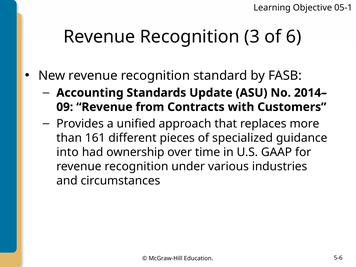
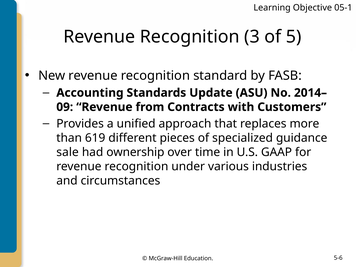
6: 6 -> 5 (294, 37)
161: 161 -> 619 (95, 138)
into: into -> sale (68, 152)
